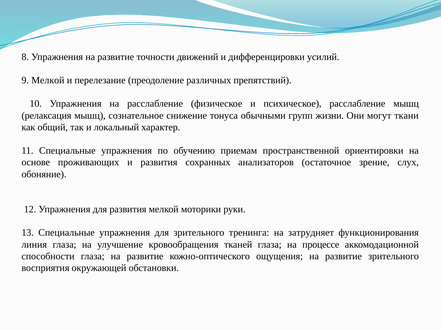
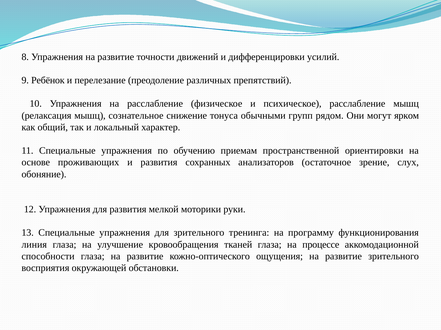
9 Мелкой: Мелкой -> Ребёнок (48, 80)
жизни: жизни -> рядом (330, 116)
ткани: ткани -> ярком (407, 116)
затрудняет: затрудняет -> программу (311, 233)
